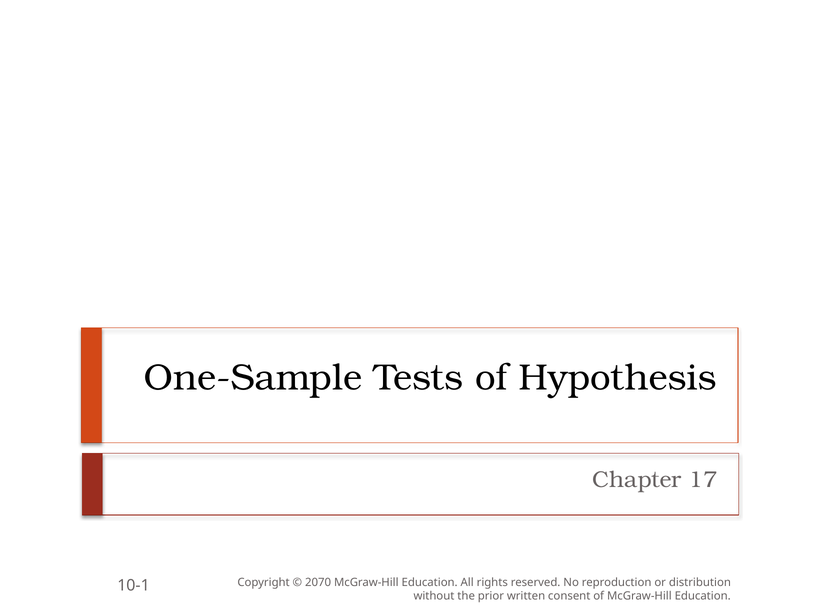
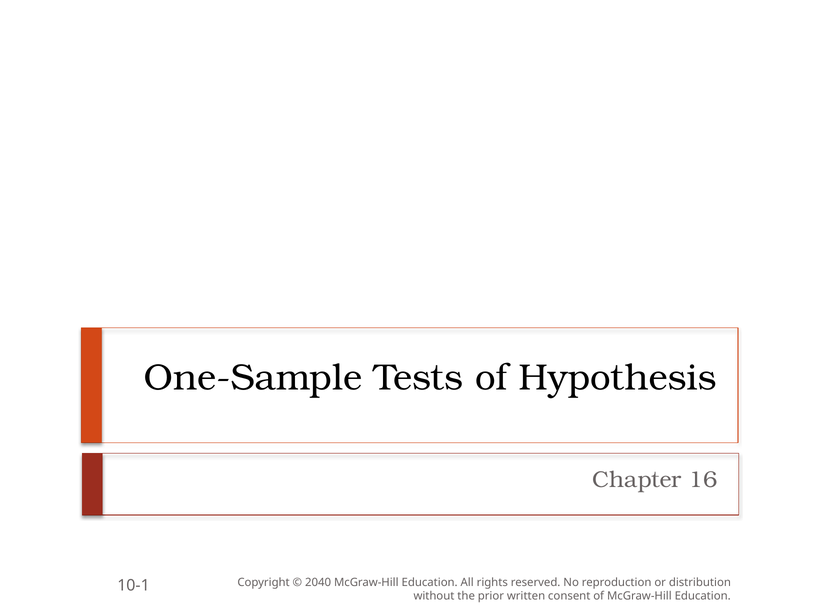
17: 17 -> 16 (703, 479)
2070: 2070 -> 2040 (318, 582)
